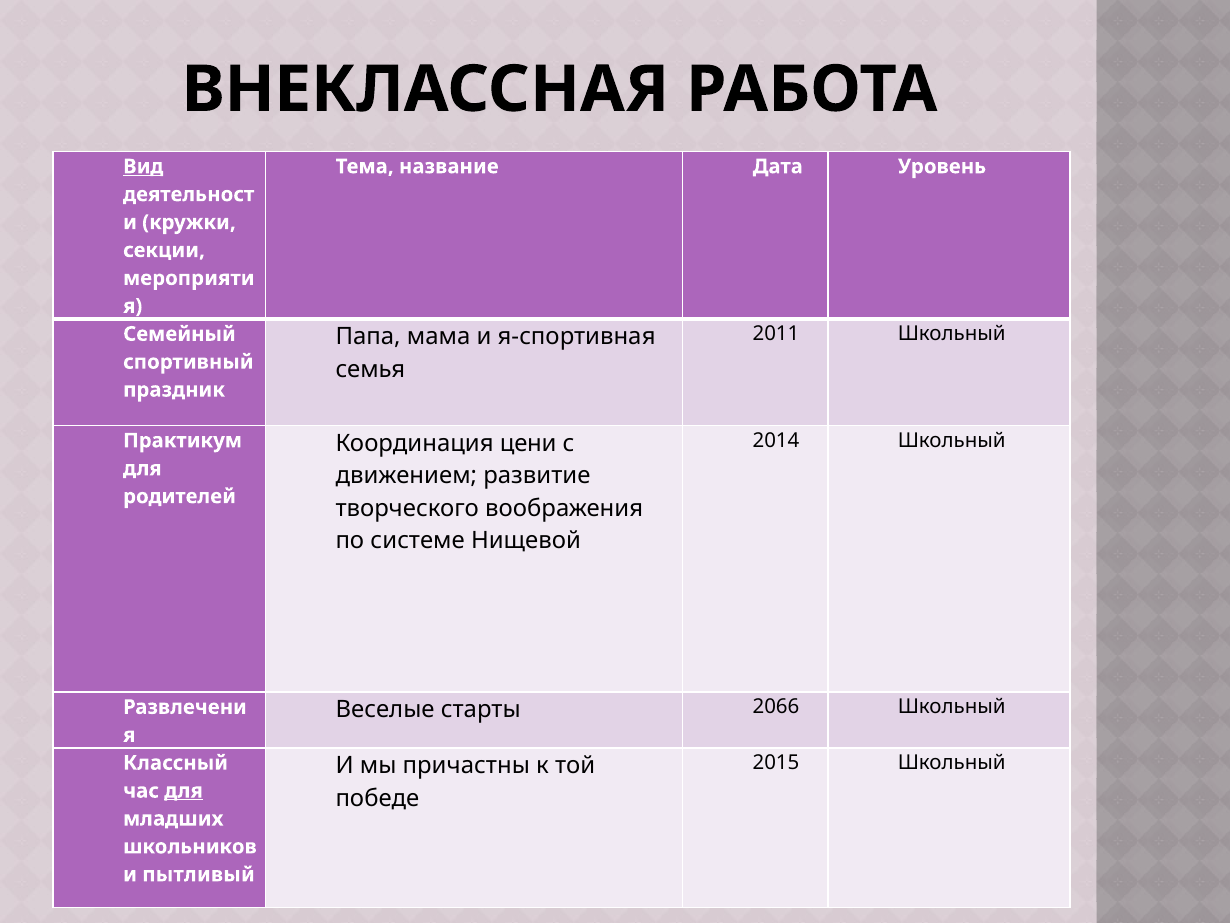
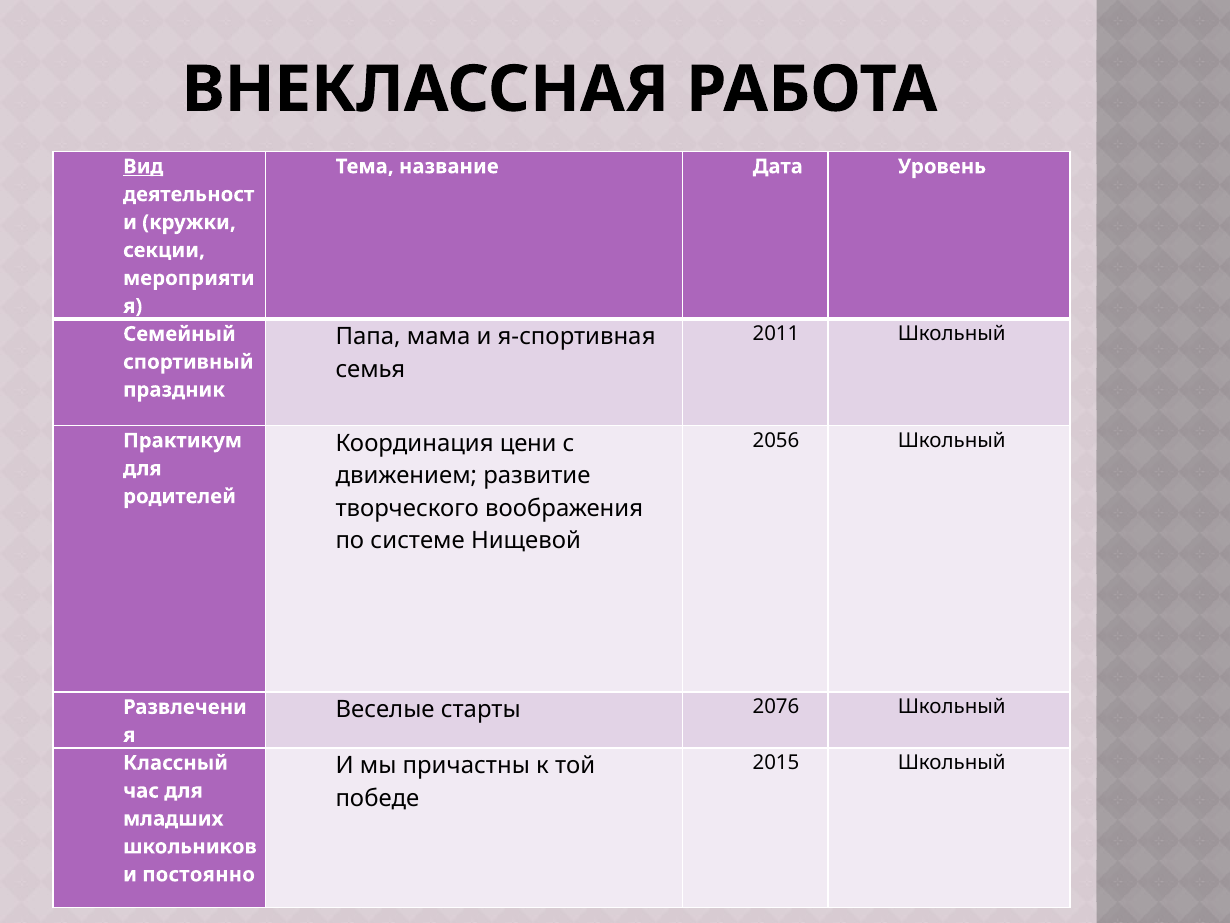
2014: 2014 -> 2056 (776, 440)
2066: 2066 -> 2076 (776, 707)
для underline: present -> none (184, 790)
пытливый: пытливый -> постоянно (199, 874)
